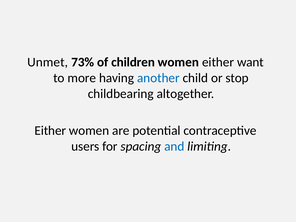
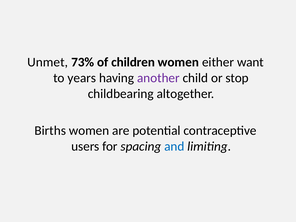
more: more -> years (82, 78)
another colour: blue -> purple (158, 78)
Either: Either -> Births (50, 131)
